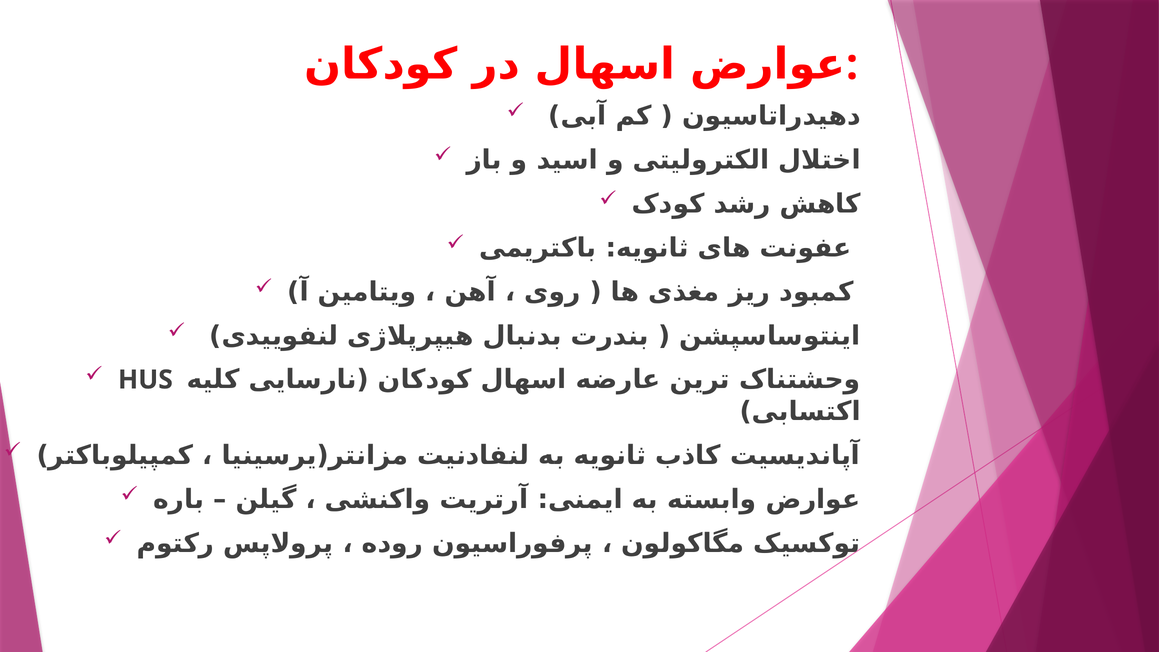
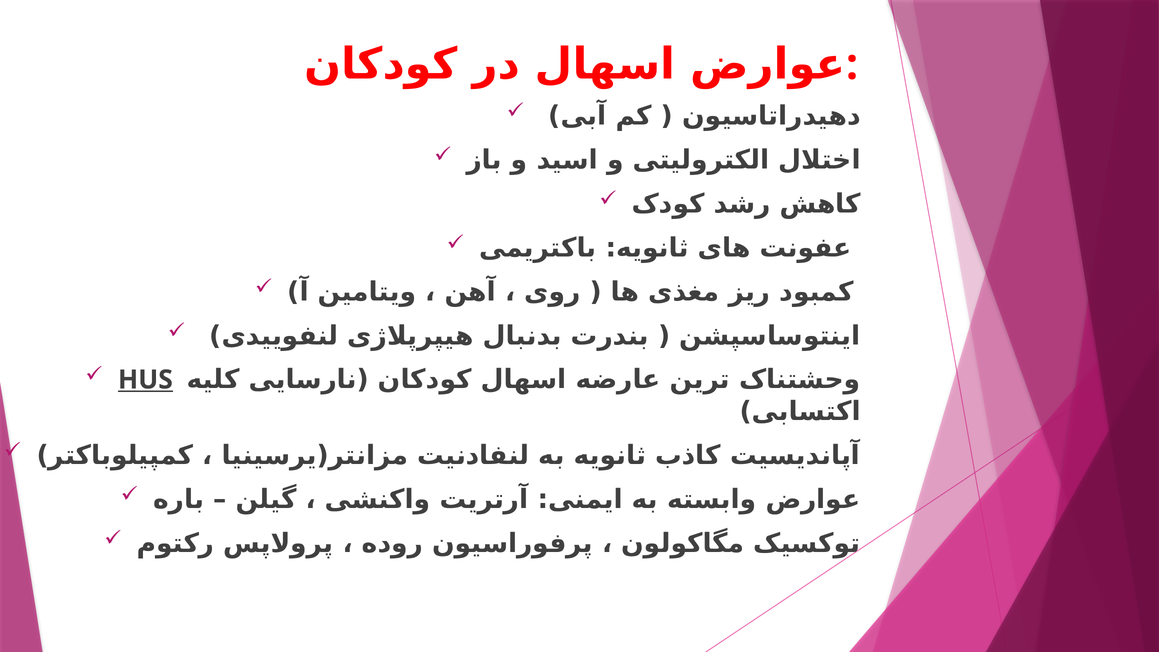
HUS underline: none -> present (145, 380)
